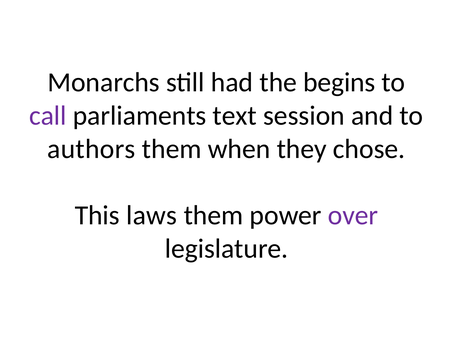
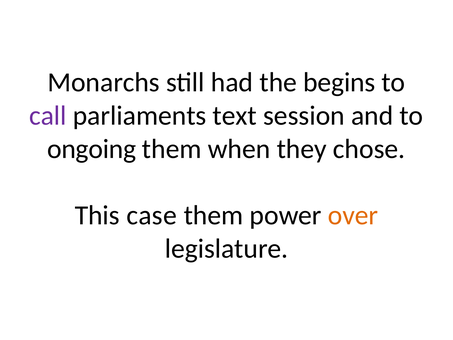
authors: authors -> ongoing (92, 149)
laws: laws -> case (152, 215)
over colour: purple -> orange (353, 215)
